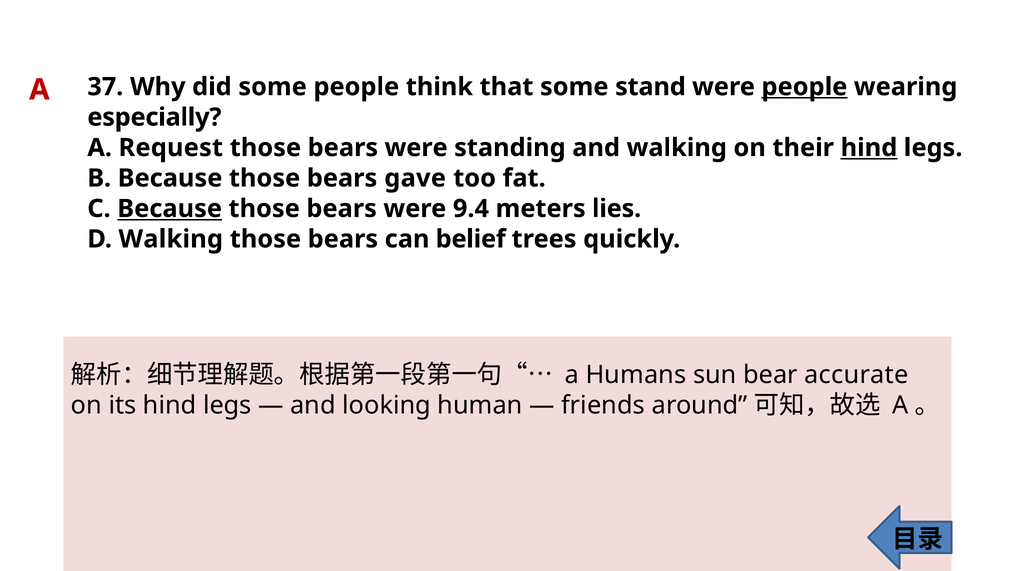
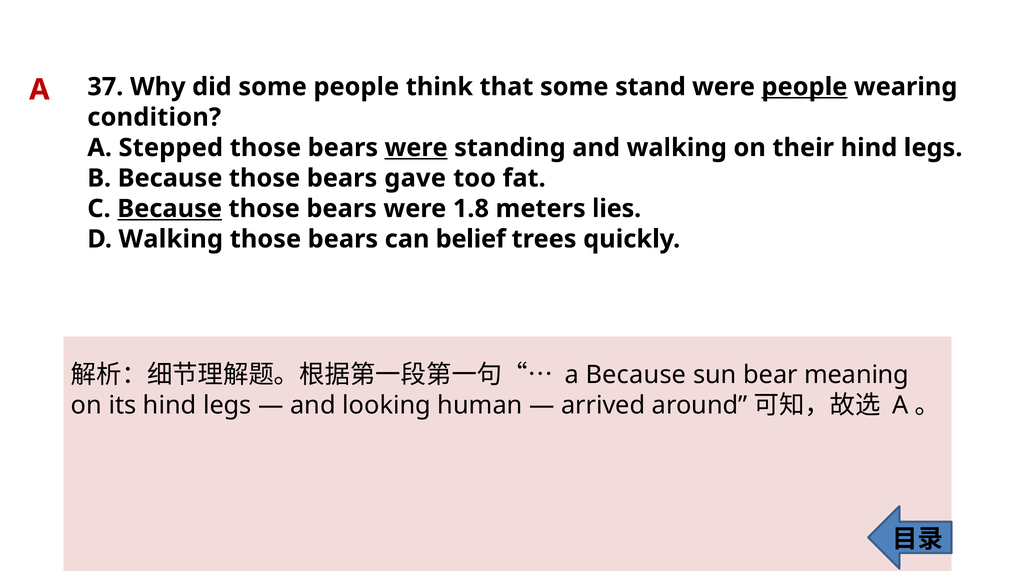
especially: especially -> condition (154, 117)
Request: Request -> Stepped (171, 148)
were underline: none -> present (416, 148)
hind underline: present -> none (869, 148)
9.4: 9.4 -> 1.8 (471, 209)
a Humans: Humans -> Because (636, 375)
accurate: accurate -> meaning (857, 375)
friends: friends -> arrived (603, 406)
